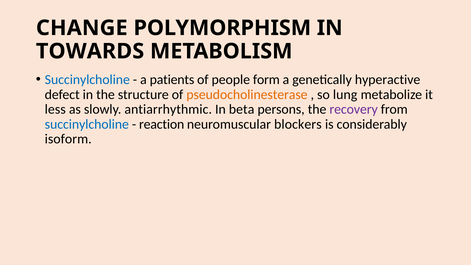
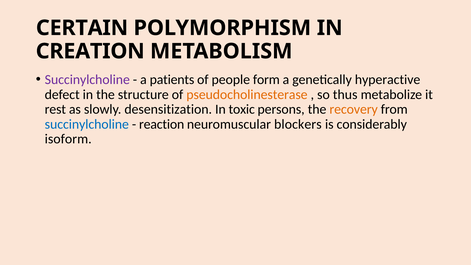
CHANGE: CHANGE -> CERTAIN (82, 28)
TOWARDS: TOWARDS -> CREATION (90, 51)
Succinylcholine colour: blue -> purple (87, 80)
lung: lung -> thus (345, 94)
less: less -> rest (55, 109)
antiarrhythmic: antiarrhythmic -> desensitization (168, 109)
beta: beta -> toxic (242, 109)
recovery colour: purple -> orange (354, 109)
